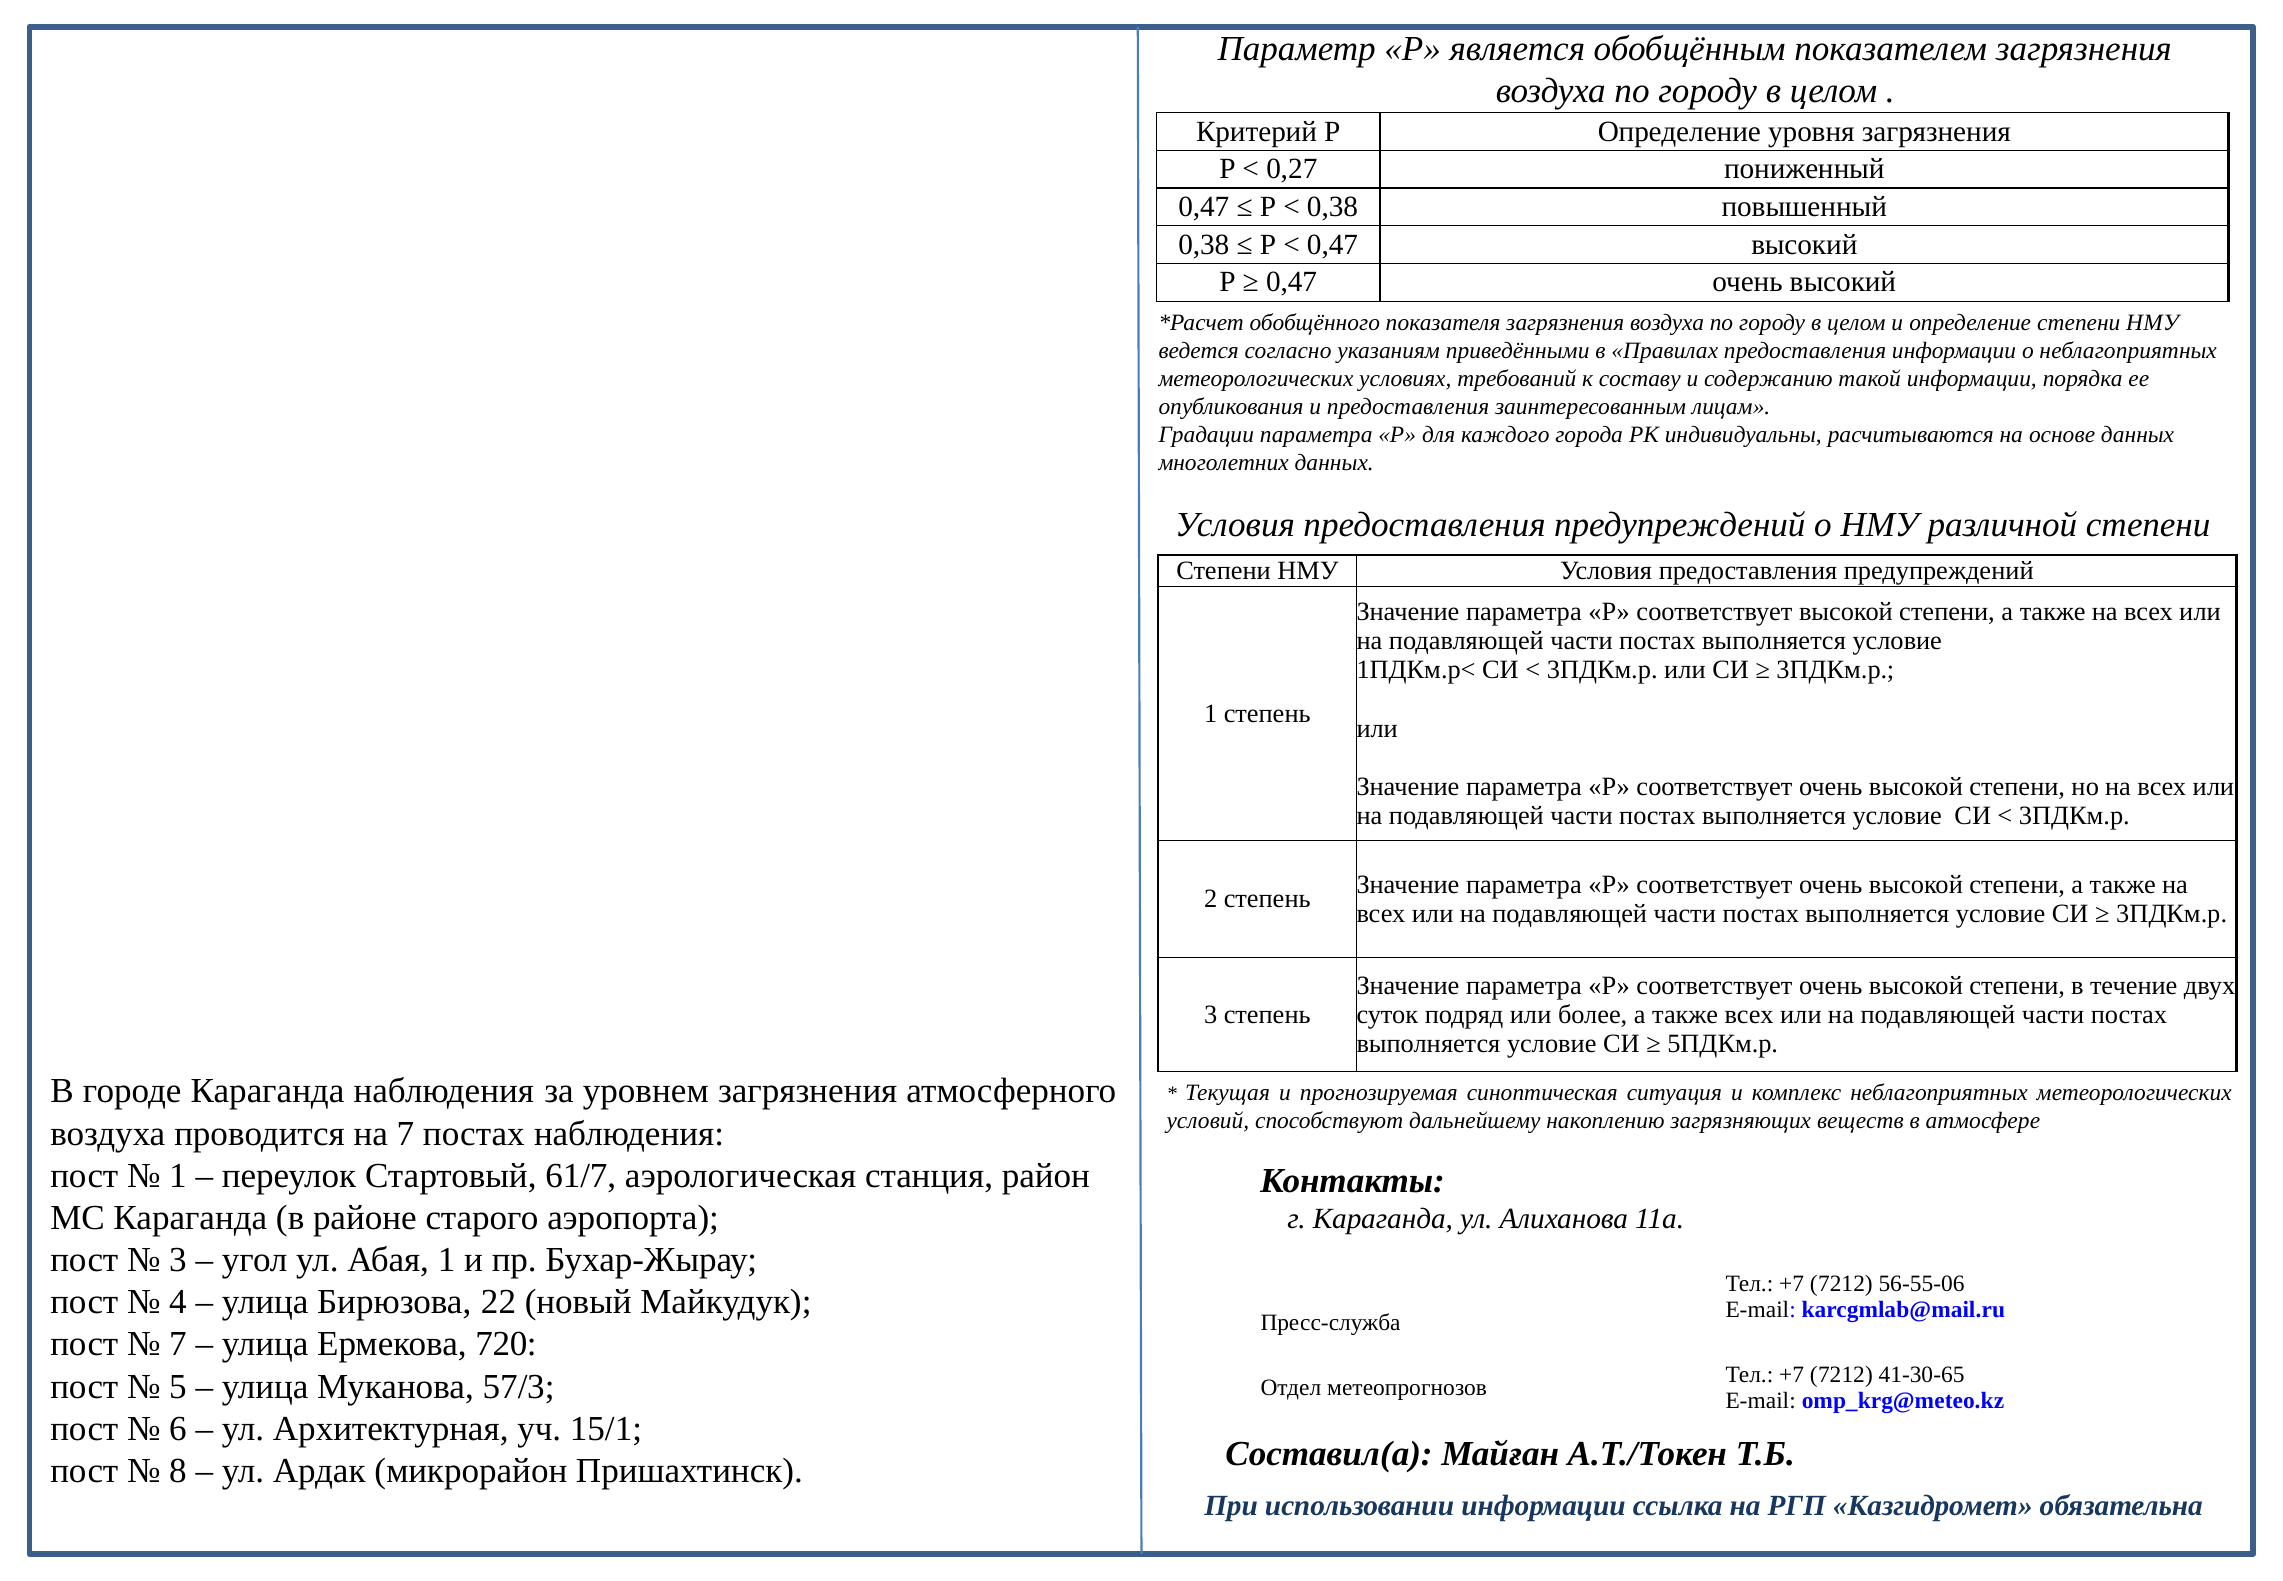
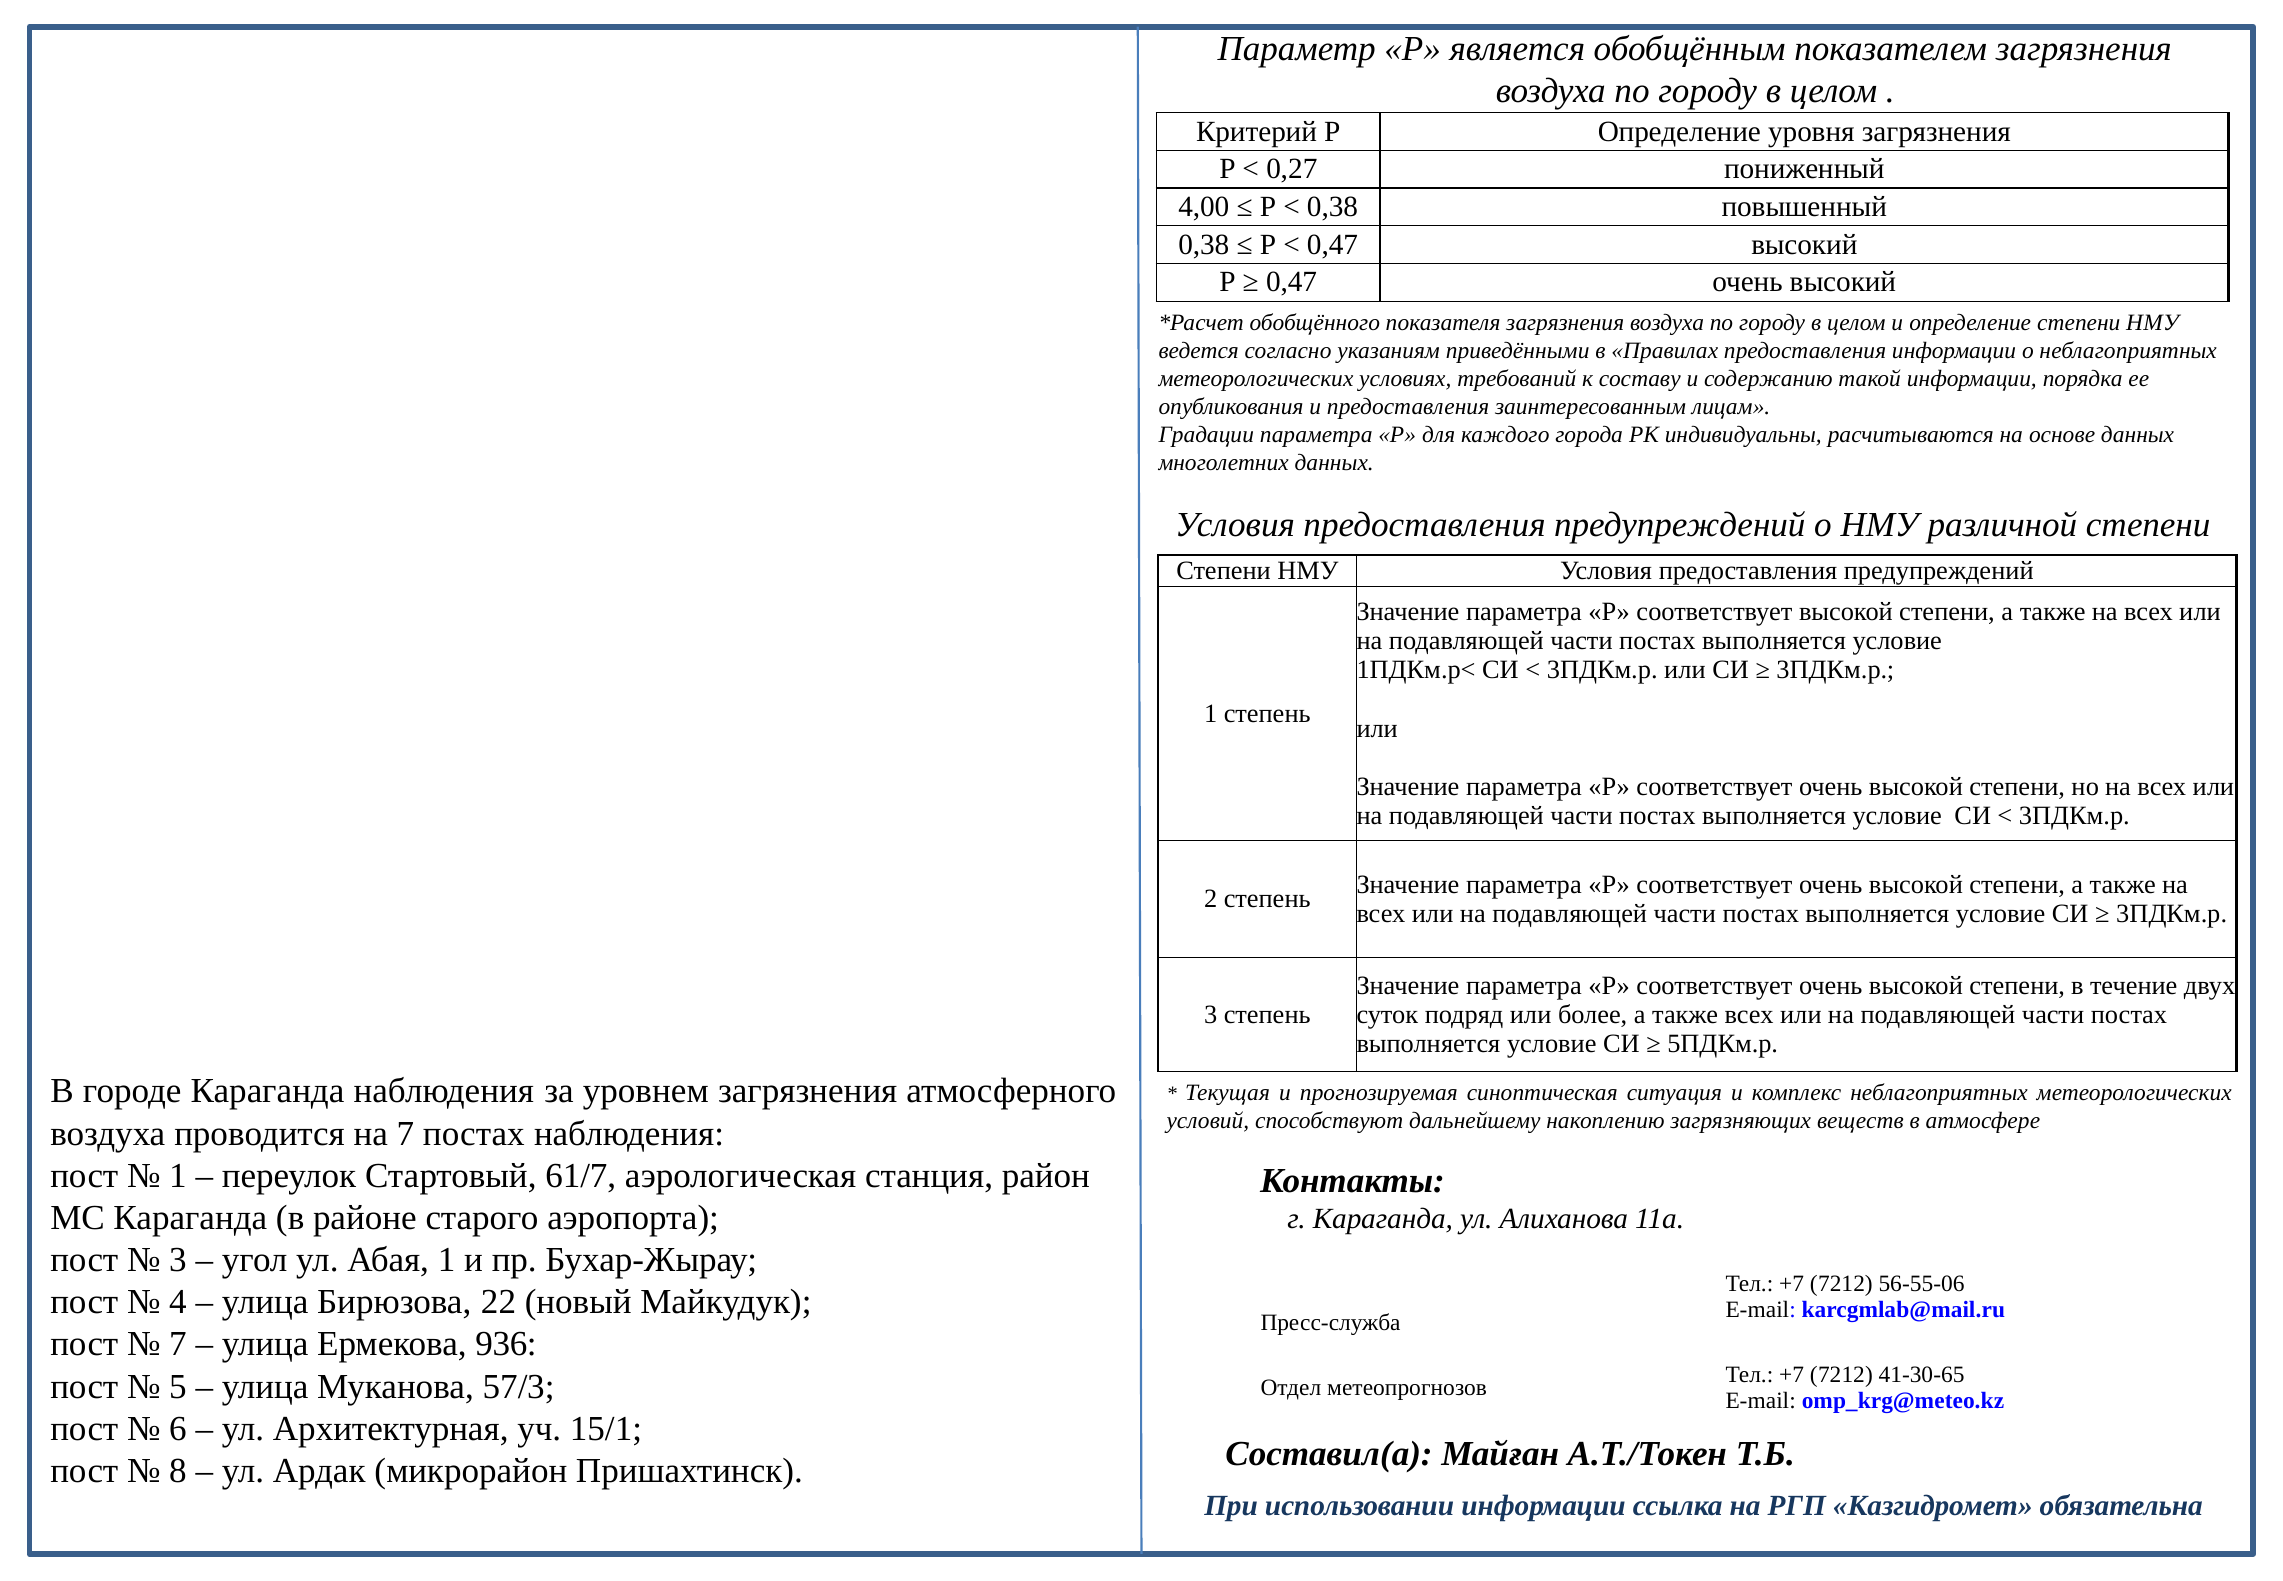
0,47: 0,47 -> 4,00 (1204, 207)
720: 720 -> 936 (506, 1344)
